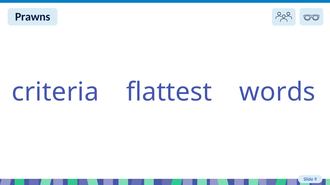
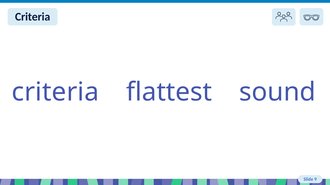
Prawns: Prawns -> Criteria (33, 17)
words: words -> sound (277, 92)
